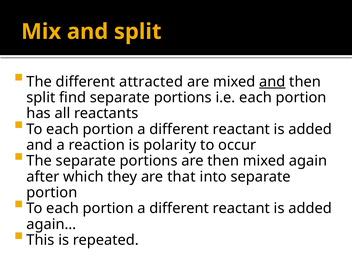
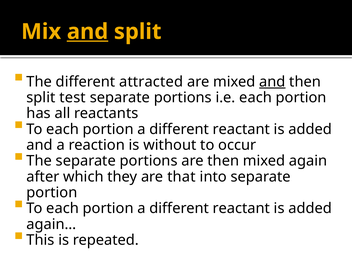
and underline: none -> present (88, 32)
find: find -> test (73, 98)
polarity: polarity -> without (170, 145)
